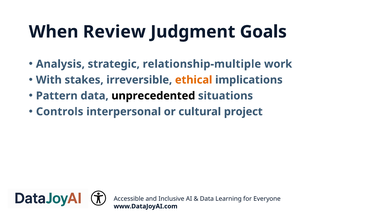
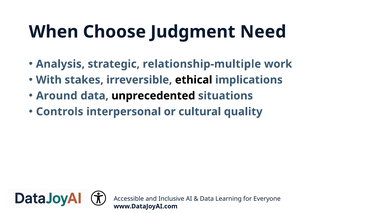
Review: Review -> Choose (114, 32)
Goals: Goals -> Need (263, 32)
ethical colour: orange -> black (194, 80)
Pattern: Pattern -> Around (57, 96)
project: project -> quality (243, 111)
